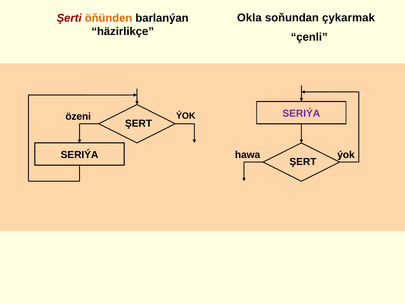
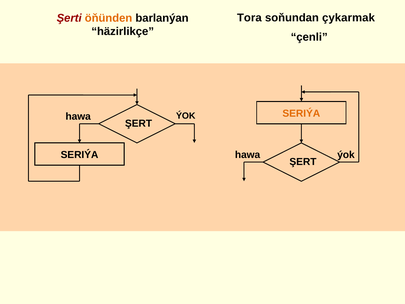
Okla: Okla -> Tora (249, 18)
SERIÝA colour: purple -> orange (301, 113)
özeni: özeni -> hаwa (78, 116)
